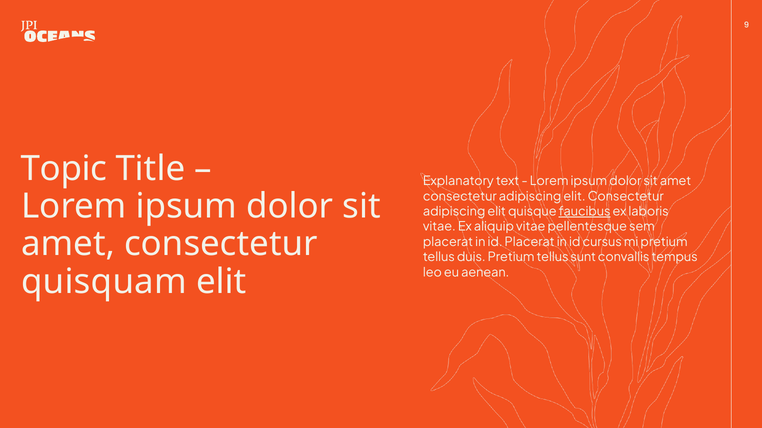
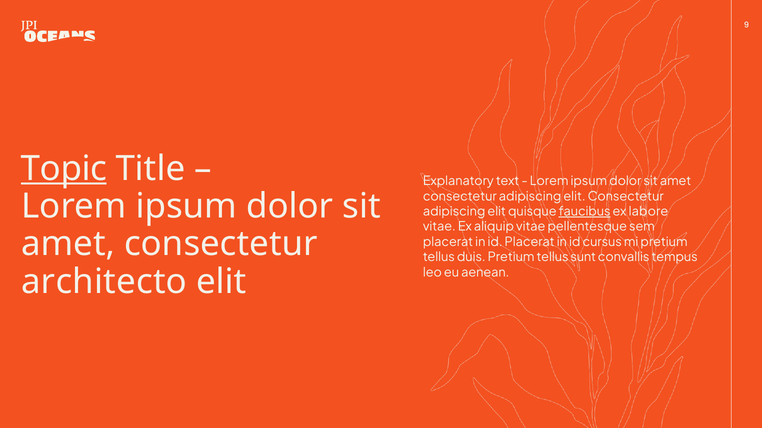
Topic underline: none -> present (64, 169)
laboris: laboris -> labore (648, 212)
quisquam: quisquam -> architecto (104, 282)
